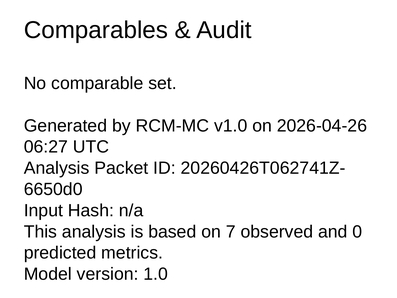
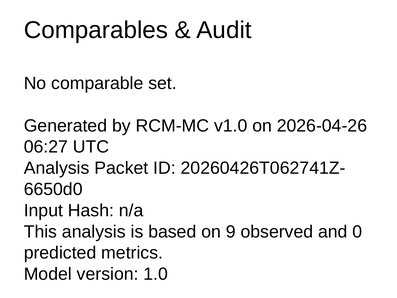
7: 7 -> 9 (231, 232)
